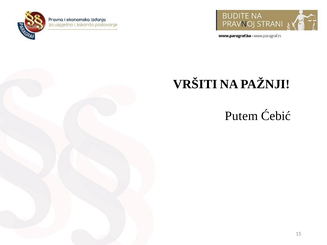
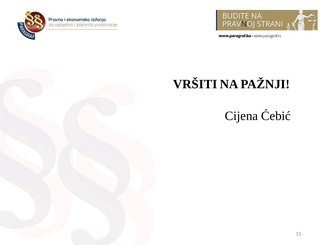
Putem: Putem -> Cijena (241, 116)
